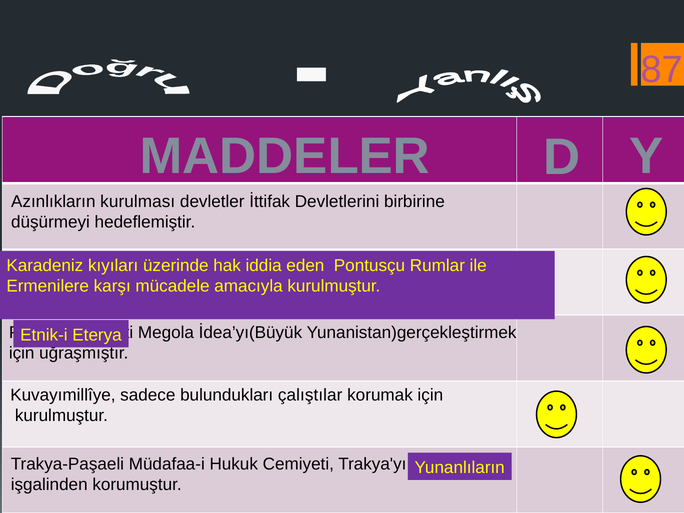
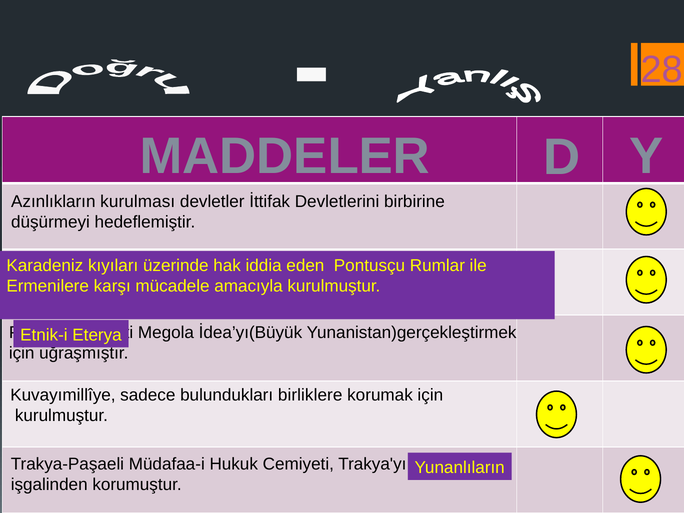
87: 87 -> 28 (662, 70)
çalıştılar: çalıştılar -> birliklere (310, 395)
